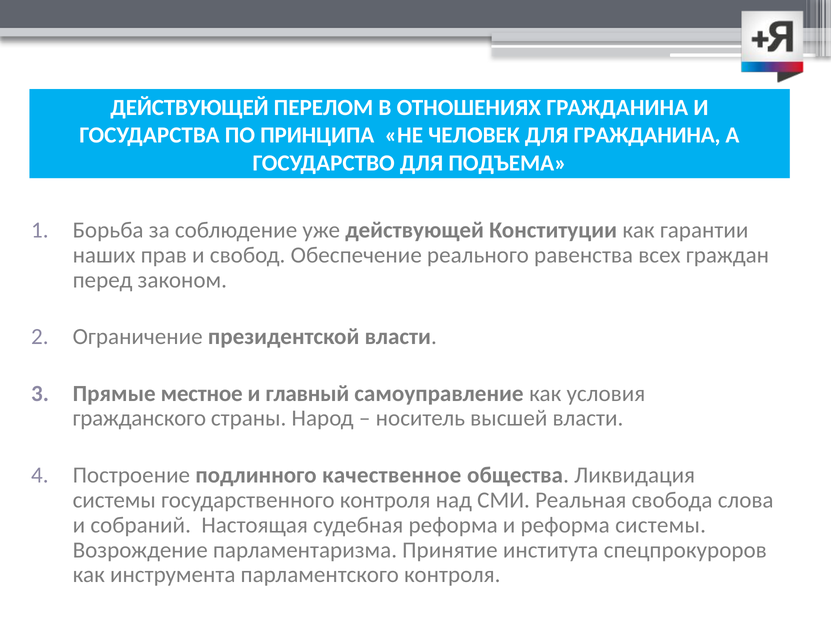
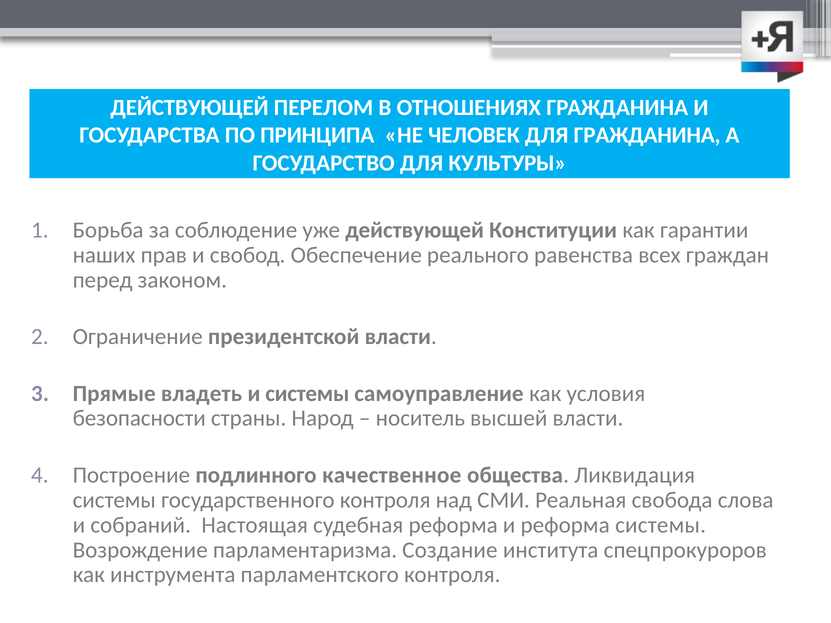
ПОДЪЕМА: ПОДЪЕМА -> КУЛЬТУРЫ (508, 163)
местное: местное -> владеть (202, 394)
и главный: главный -> системы (307, 394)
гражданского: гражданского -> безопасности (139, 419)
Принятие: Принятие -> Создание (450, 550)
